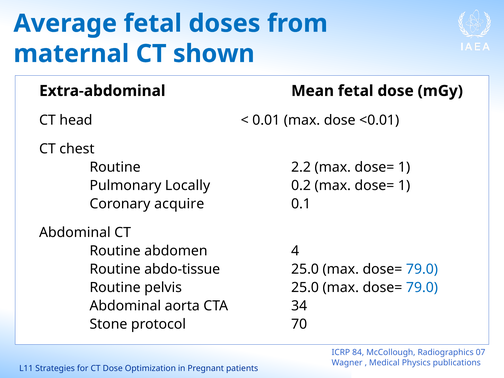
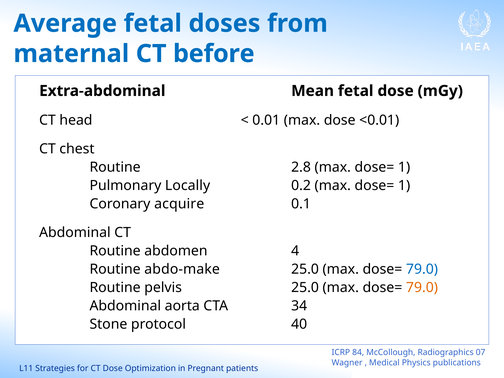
shown: shown -> before (214, 54)
2.2: 2.2 -> 2.8 (301, 167)
abdo-tissue: abdo-tissue -> abdo-make (182, 269)
79.0 colour: blue -> orange (422, 287)
70: 70 -> 40 (299, 324)
